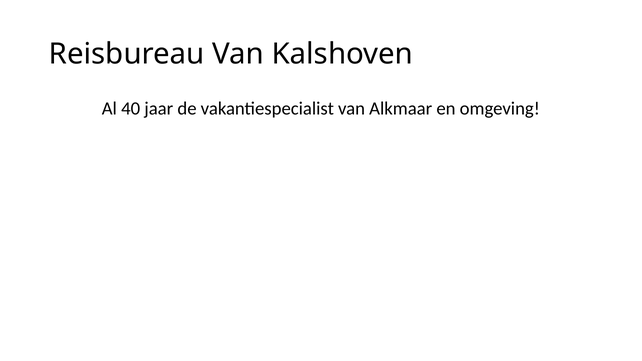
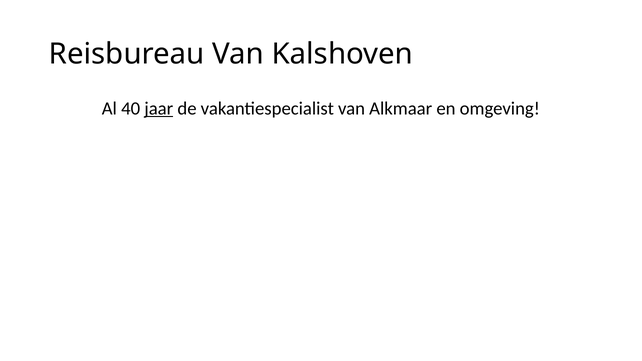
jaar underline: none -> present (159, 109)
